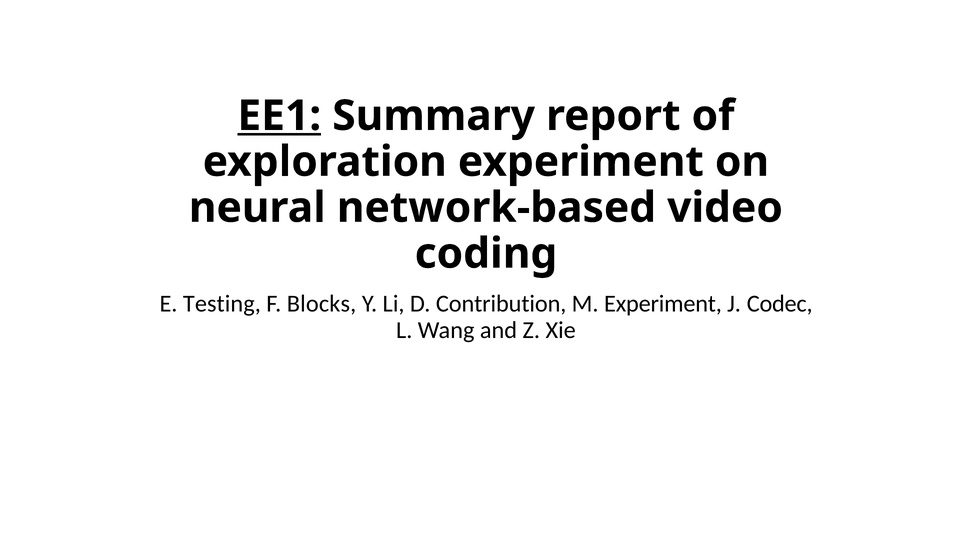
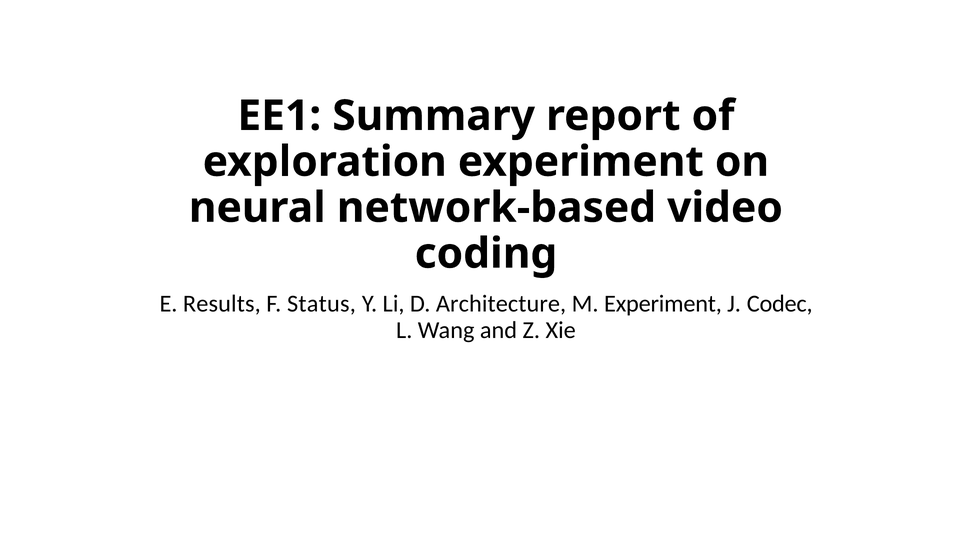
EE1 underline: present -> none (279, 116)
Testing: Testing -> Results (222, 304)
Blocks: Blocks -> Status (322, 304)
Contribution: Contribution -> Architecture (501, 304)
